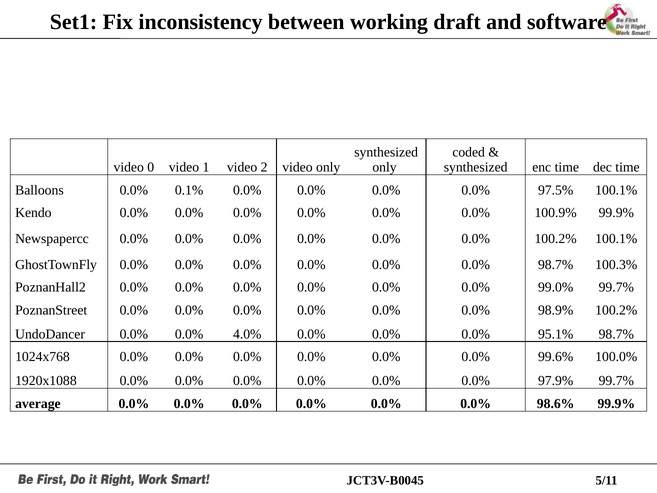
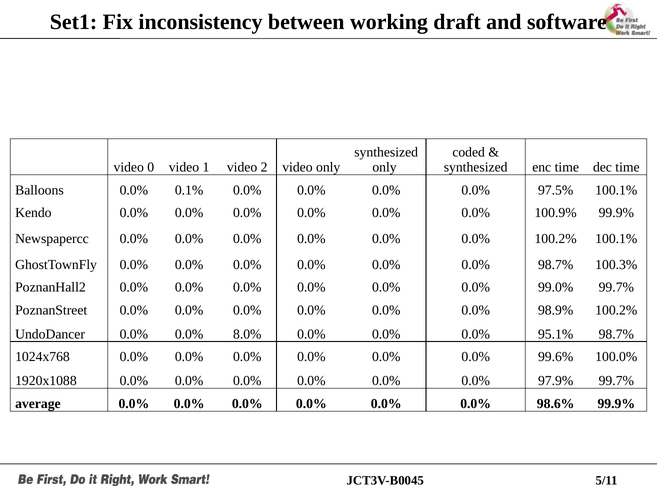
4.0%: 4.0% -> 8.0% (247, 334)
